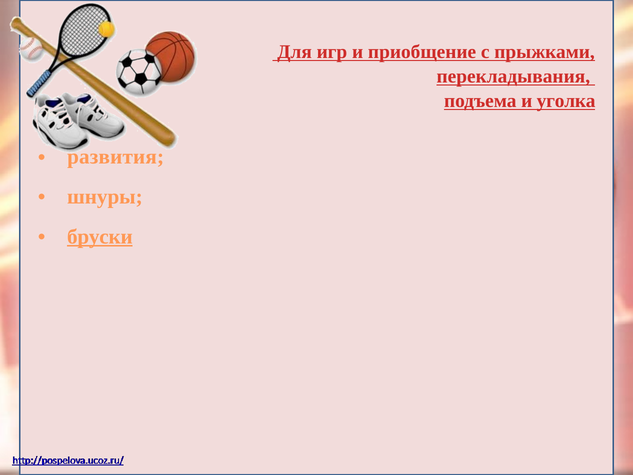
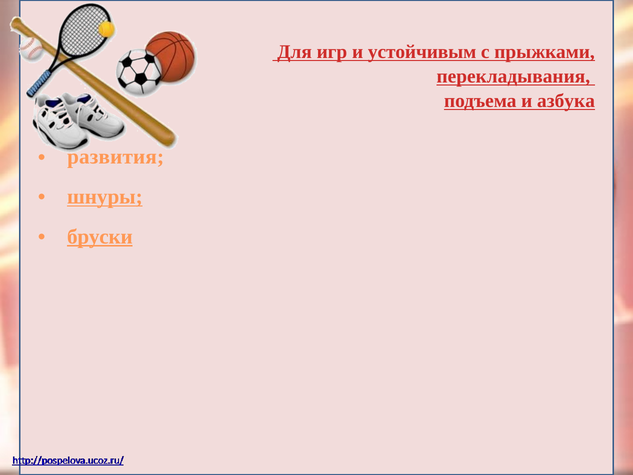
приобщение: приобщение -> устойчивым (422, 52)
уголка: уголка -> азбука (566, 101)
шнуры underline: none -> present (105, 197)
